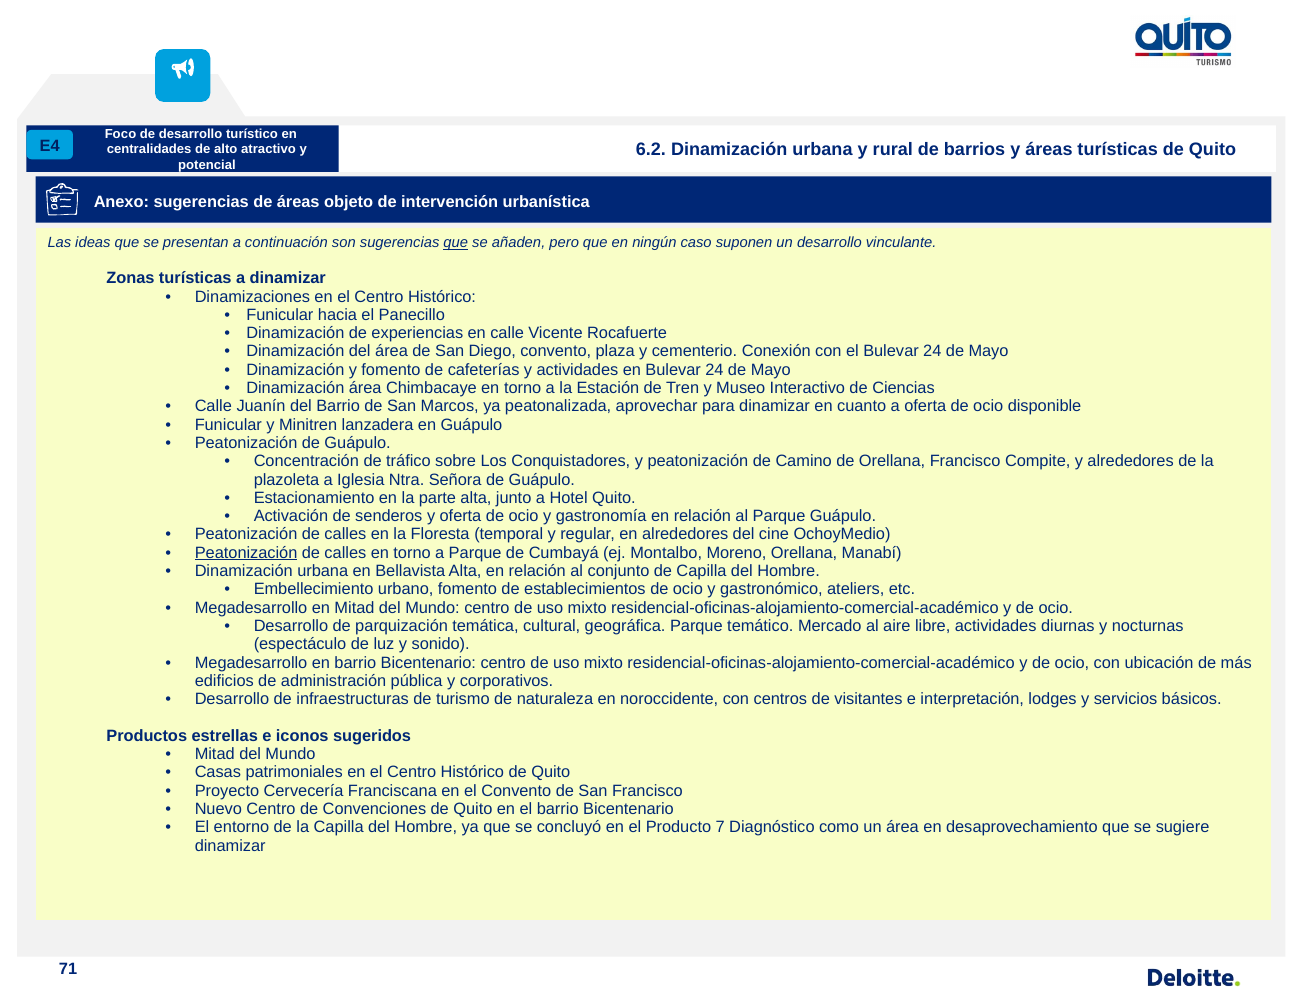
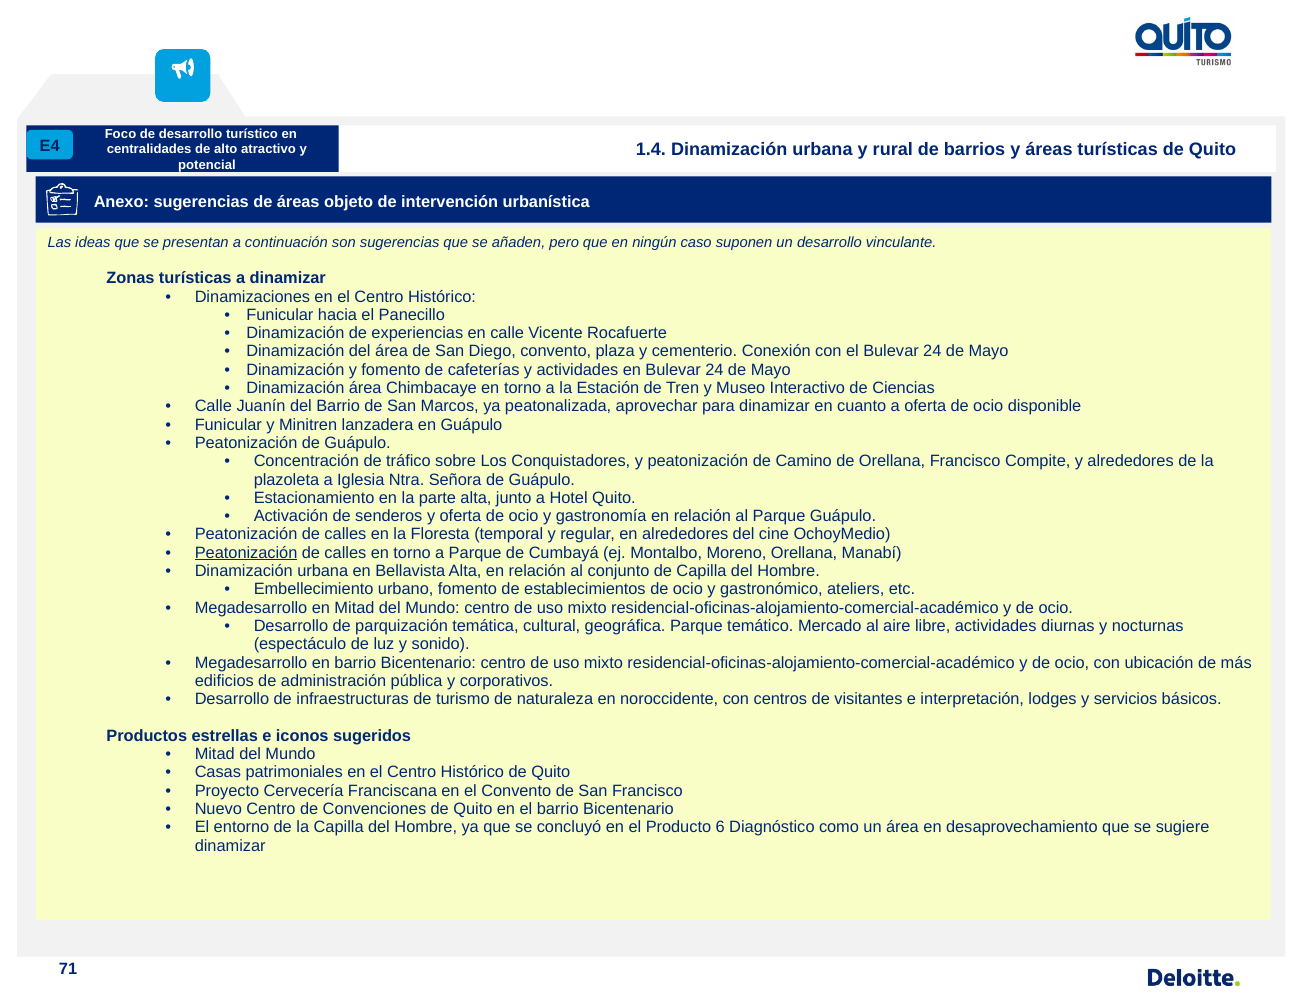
6.2: 6.2 -> 1.4 (651, 150)
que underline: present -> none (456, 243)
7: 7 -> 6 (720, 827)
